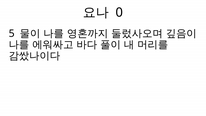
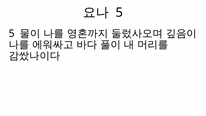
0: 0 -> 5 (119, 12)
